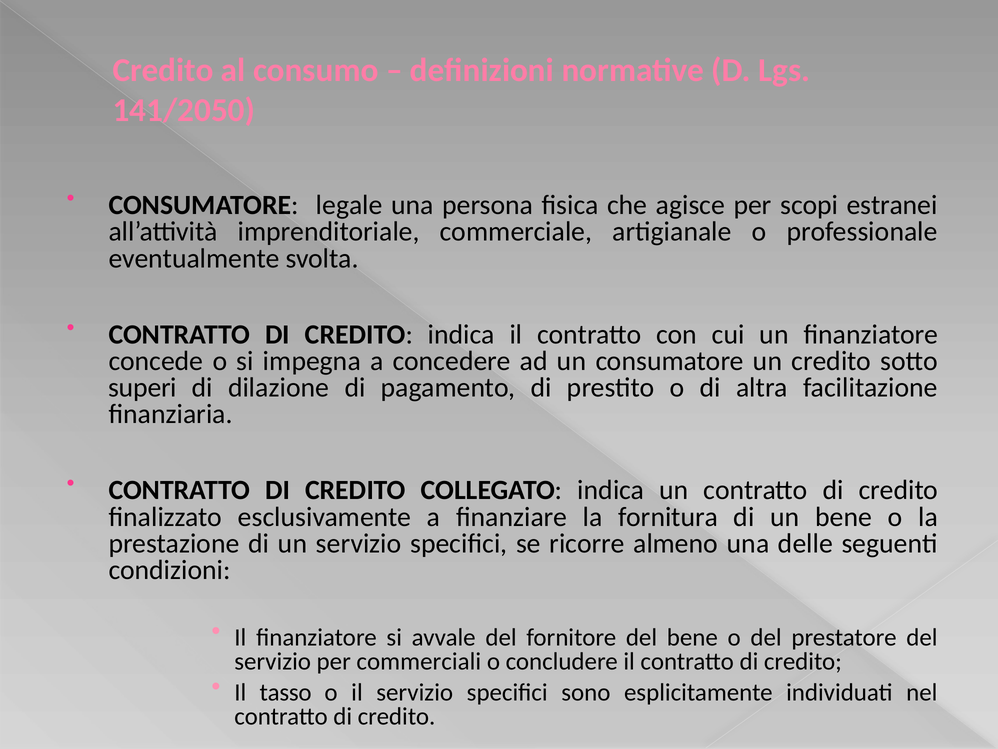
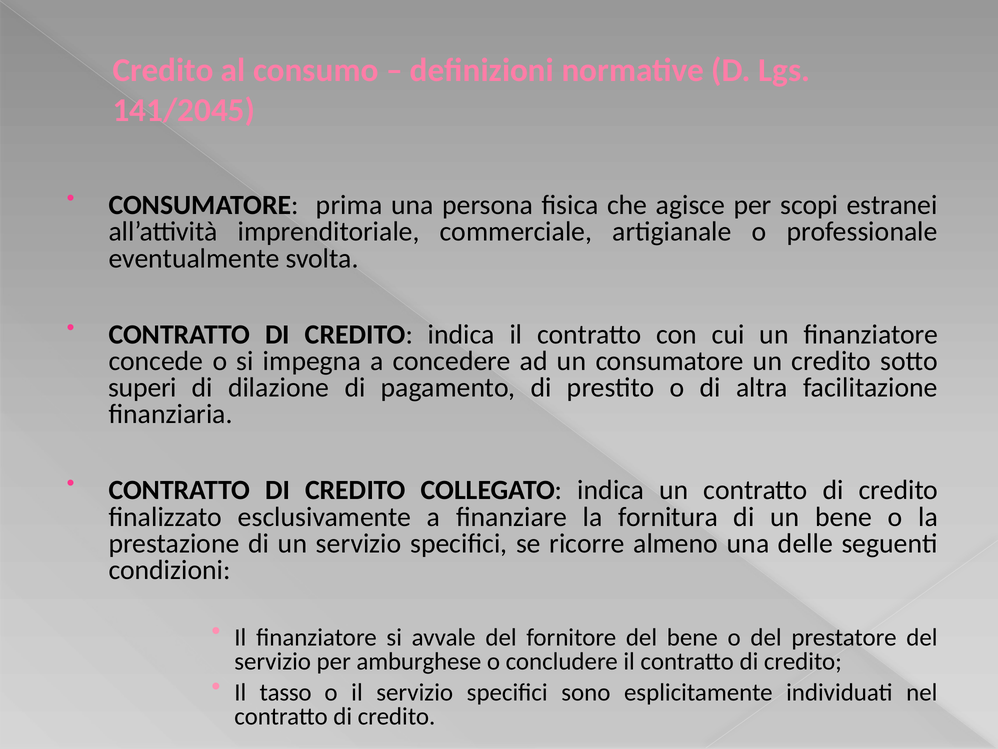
141/2050: 141/2050 -> 141/2045 (184, 110)
legale: legale -> prima (349, 205)
commerciali: commerciali -> amburghese (419, 661)
